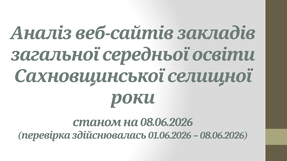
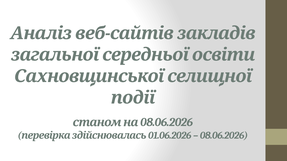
роки: роки -> події (133, 98)
